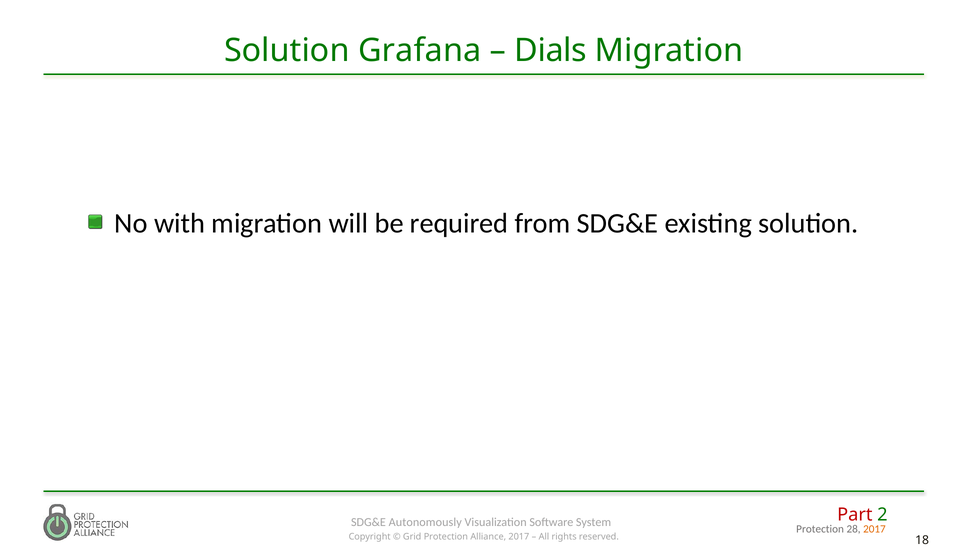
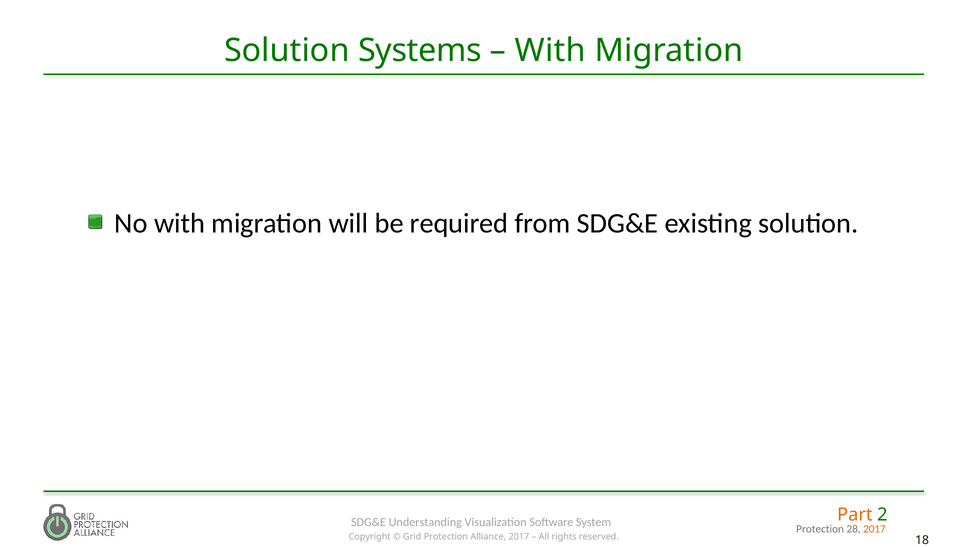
Grafana: Grafana -> Systems (420, 50)
Dials: Dials -> With (550, 50)
Part colour: red -> orange (855, 515)
Autonomously: Autonomously -> Understanding (425, 523)
